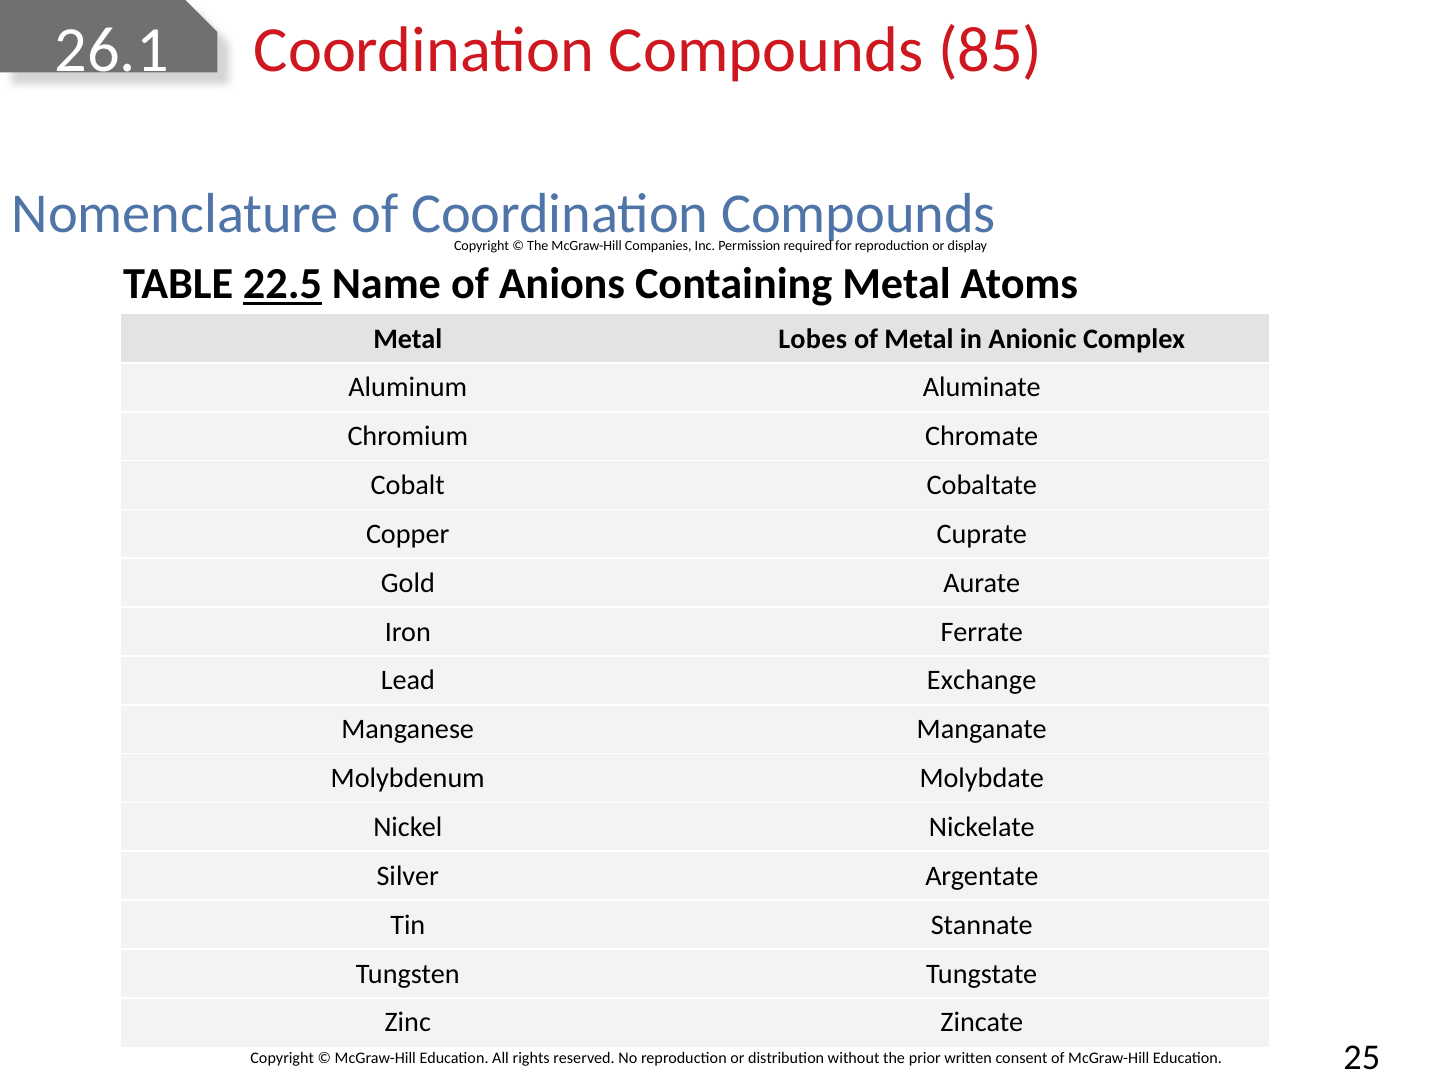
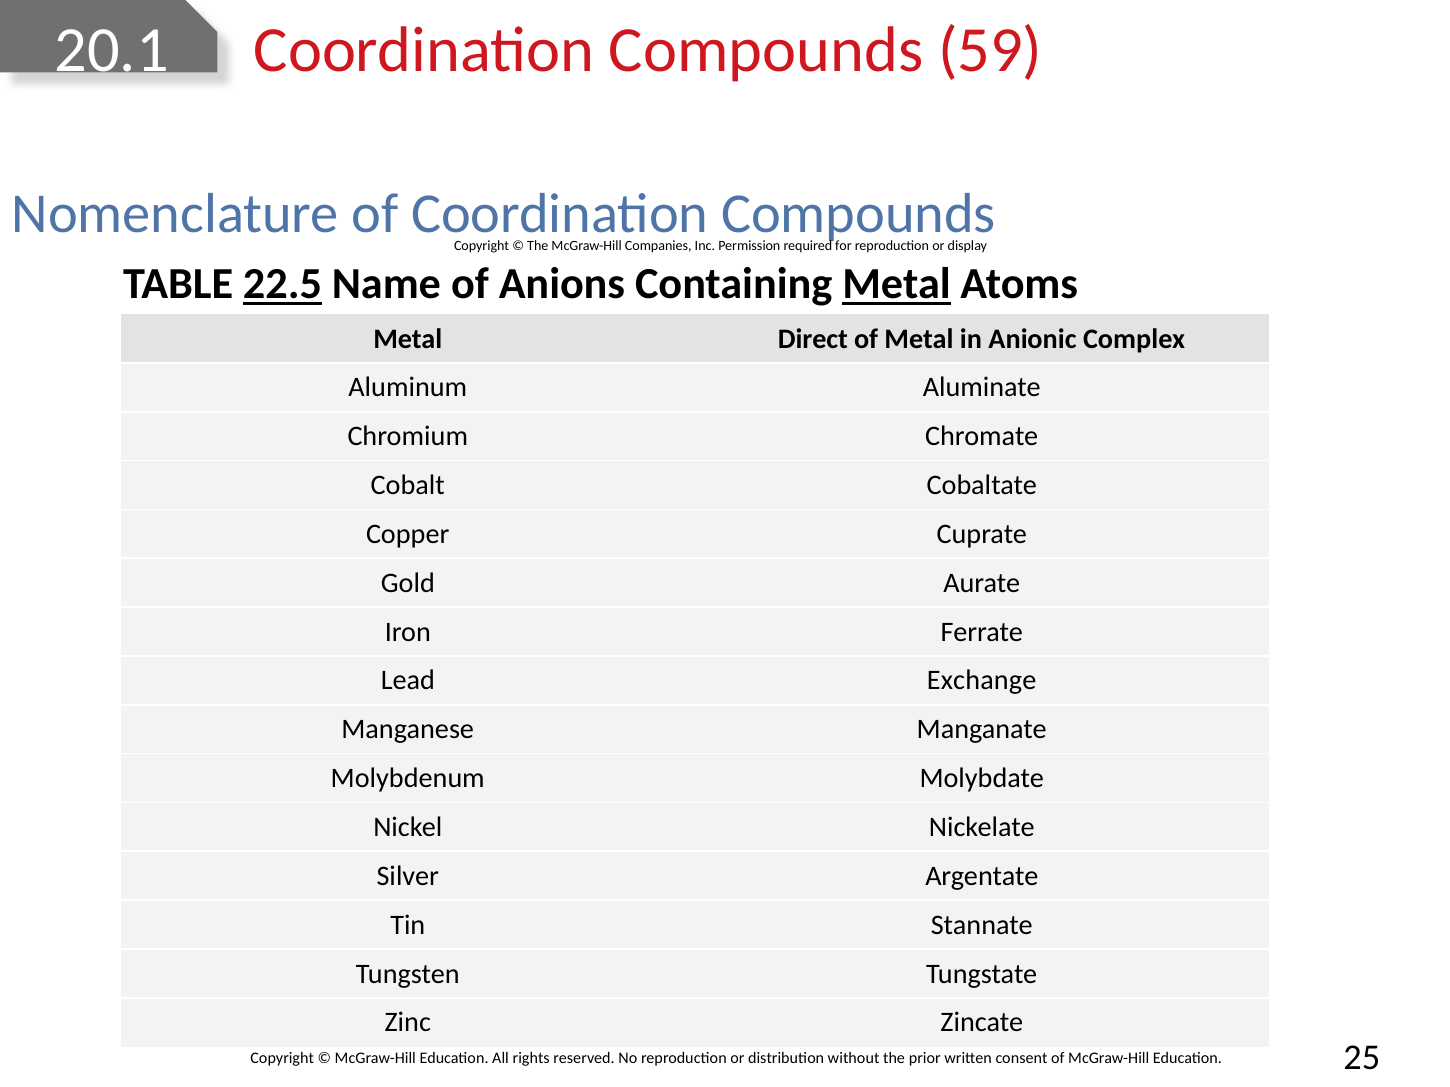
26.1: 26.1 -> 20.1 (112, 50)
85: 85 -> 59 (990, 50)
Metal underline: none -> present (897, 285)
Lobes: Lobes -> Direct (813, 339)
